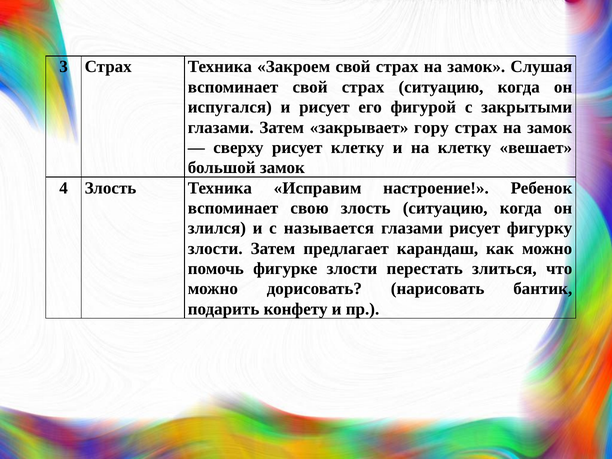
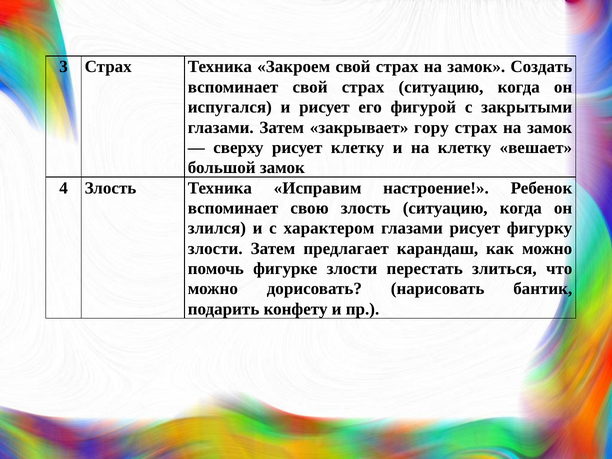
Слушая: Слушая -> Создать (541, 67)
называется: называется -> характером (329, 228)
